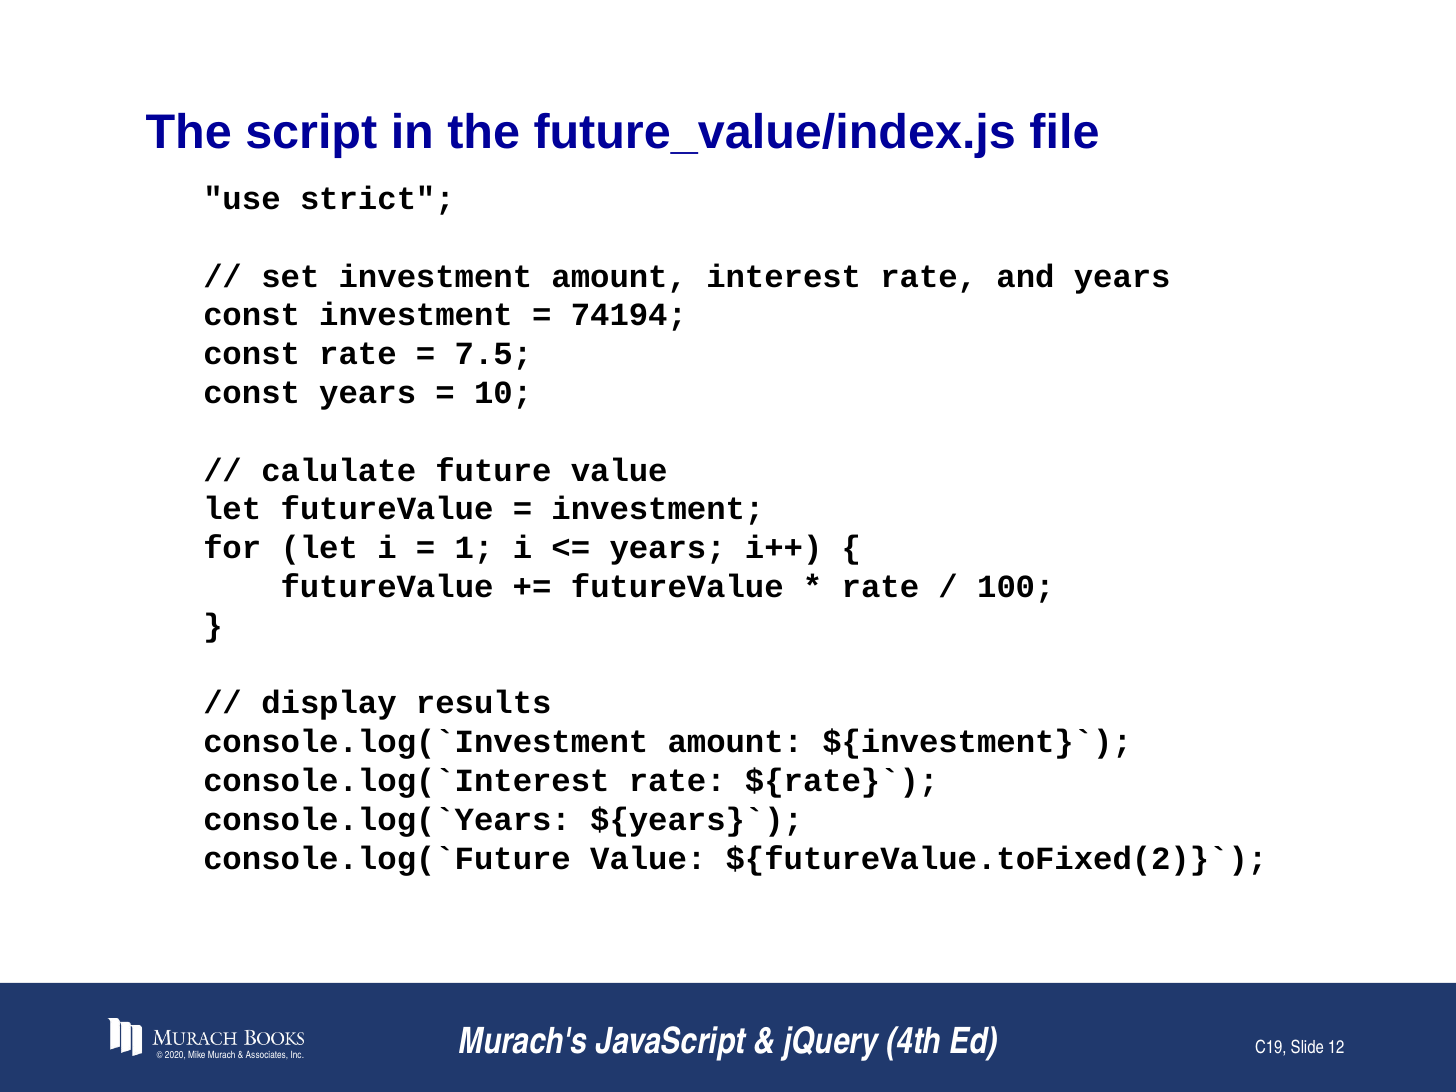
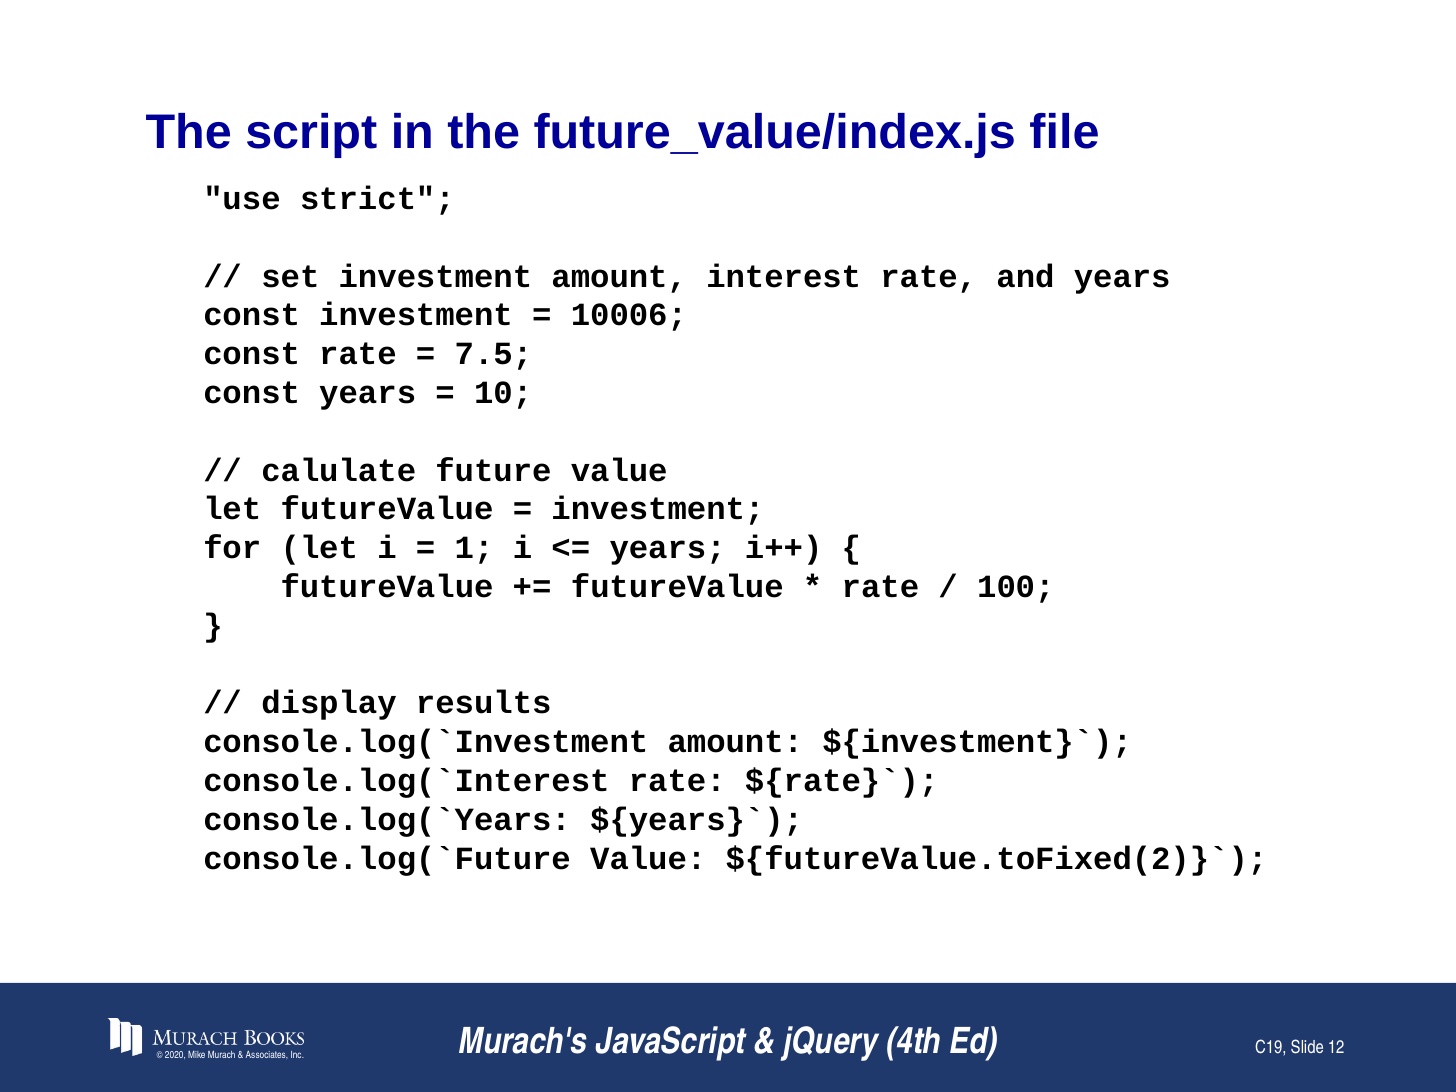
74194: 74194 -> 10006 (629, 315)
